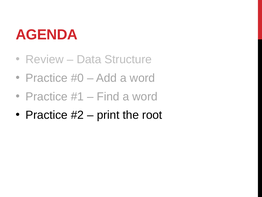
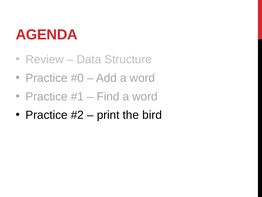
root: root -> bird (152, 115)
